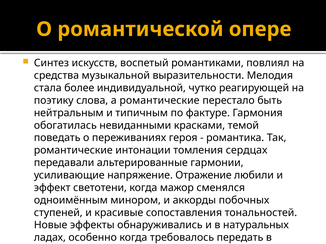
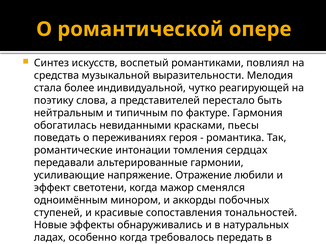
а романтические: романтические -> представителей (160, 101)
темой: темой -> пьесы (243, 126)
